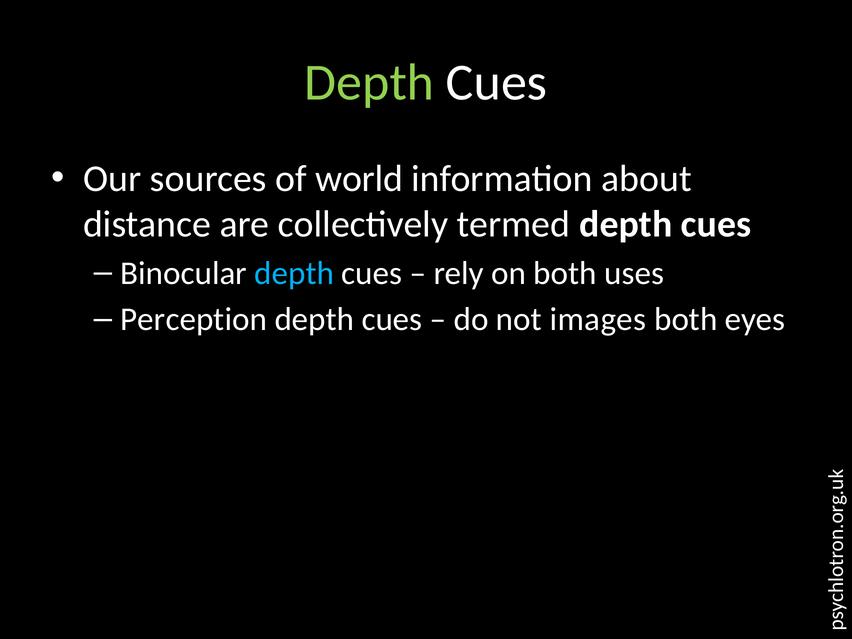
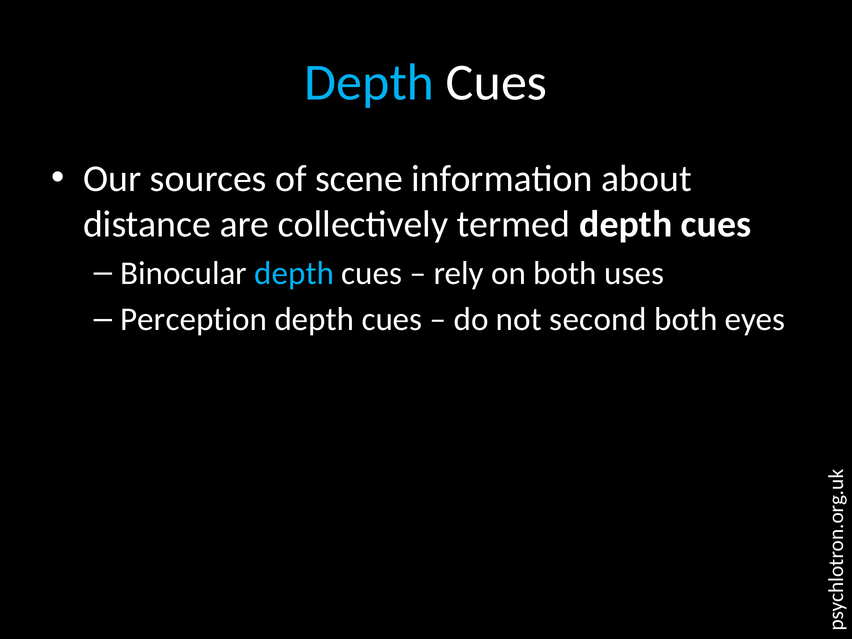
Depth colour: light green -> light blue (369, 82)
world: world -> scene (359, 179)
images: images -> second (598, 320)
